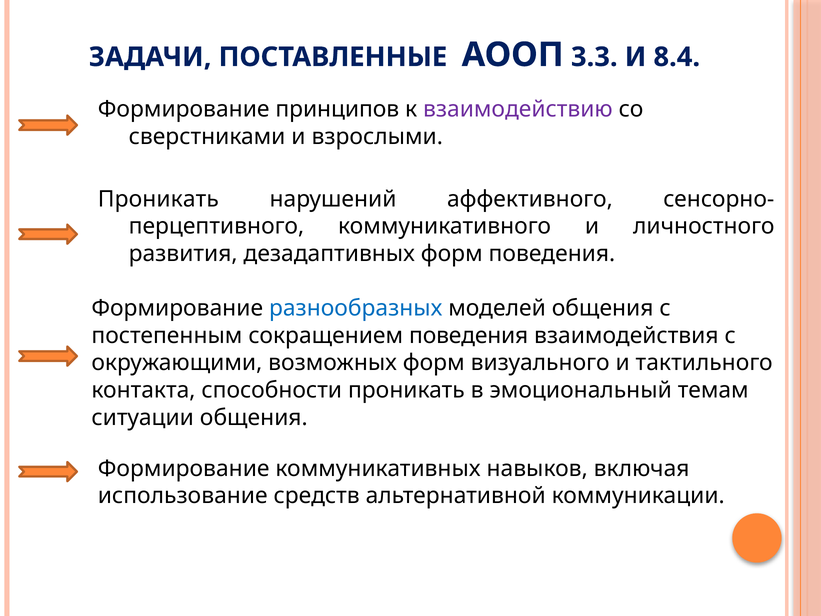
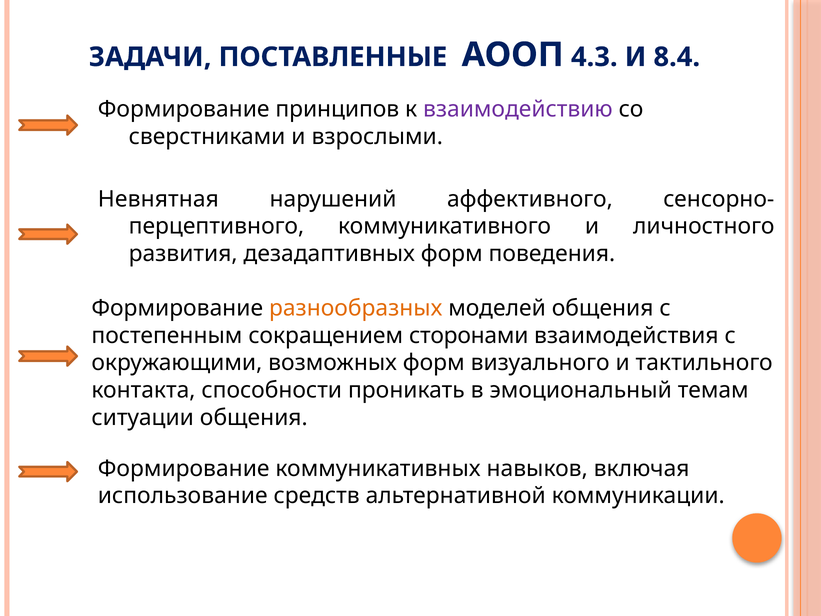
3.3: 3.3 -> 4.3 (594, 57)
Проникать: Проникать -> Невнятная (158, 199)
разнообразных colour: blue -> orange (356, 308)
сокращением поведения: поведения -> сторонами (469, 335)
